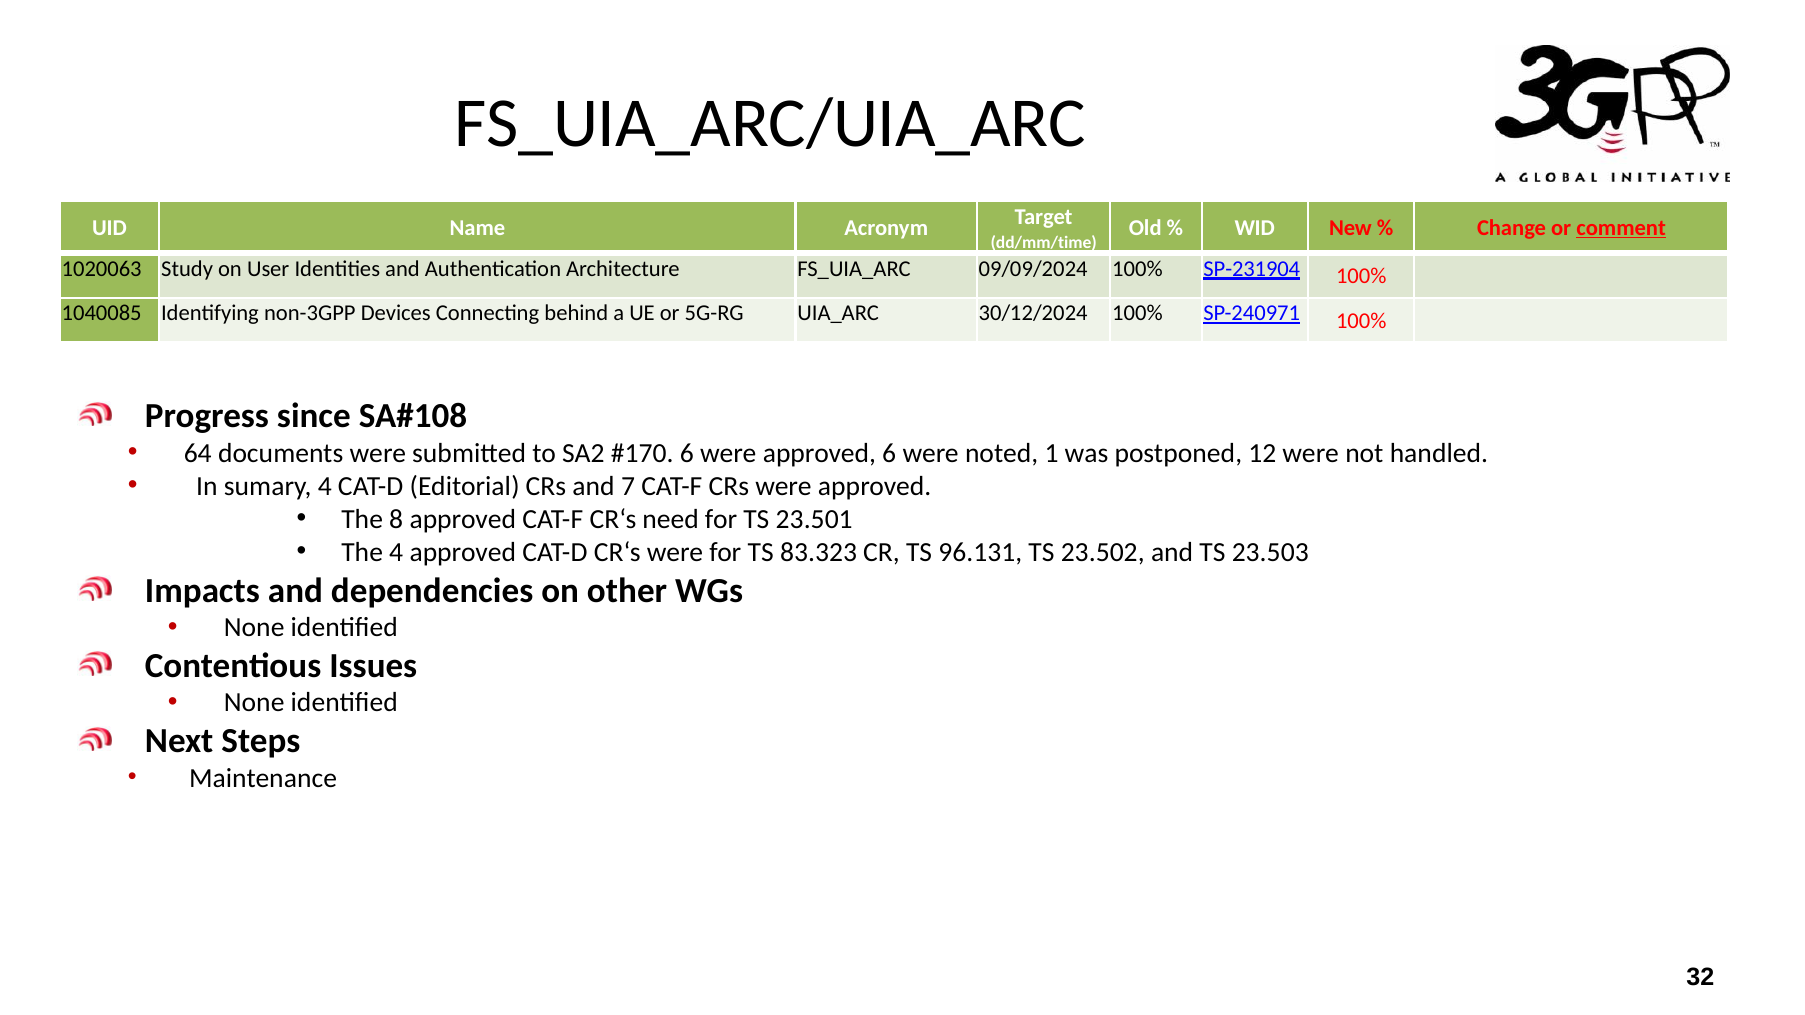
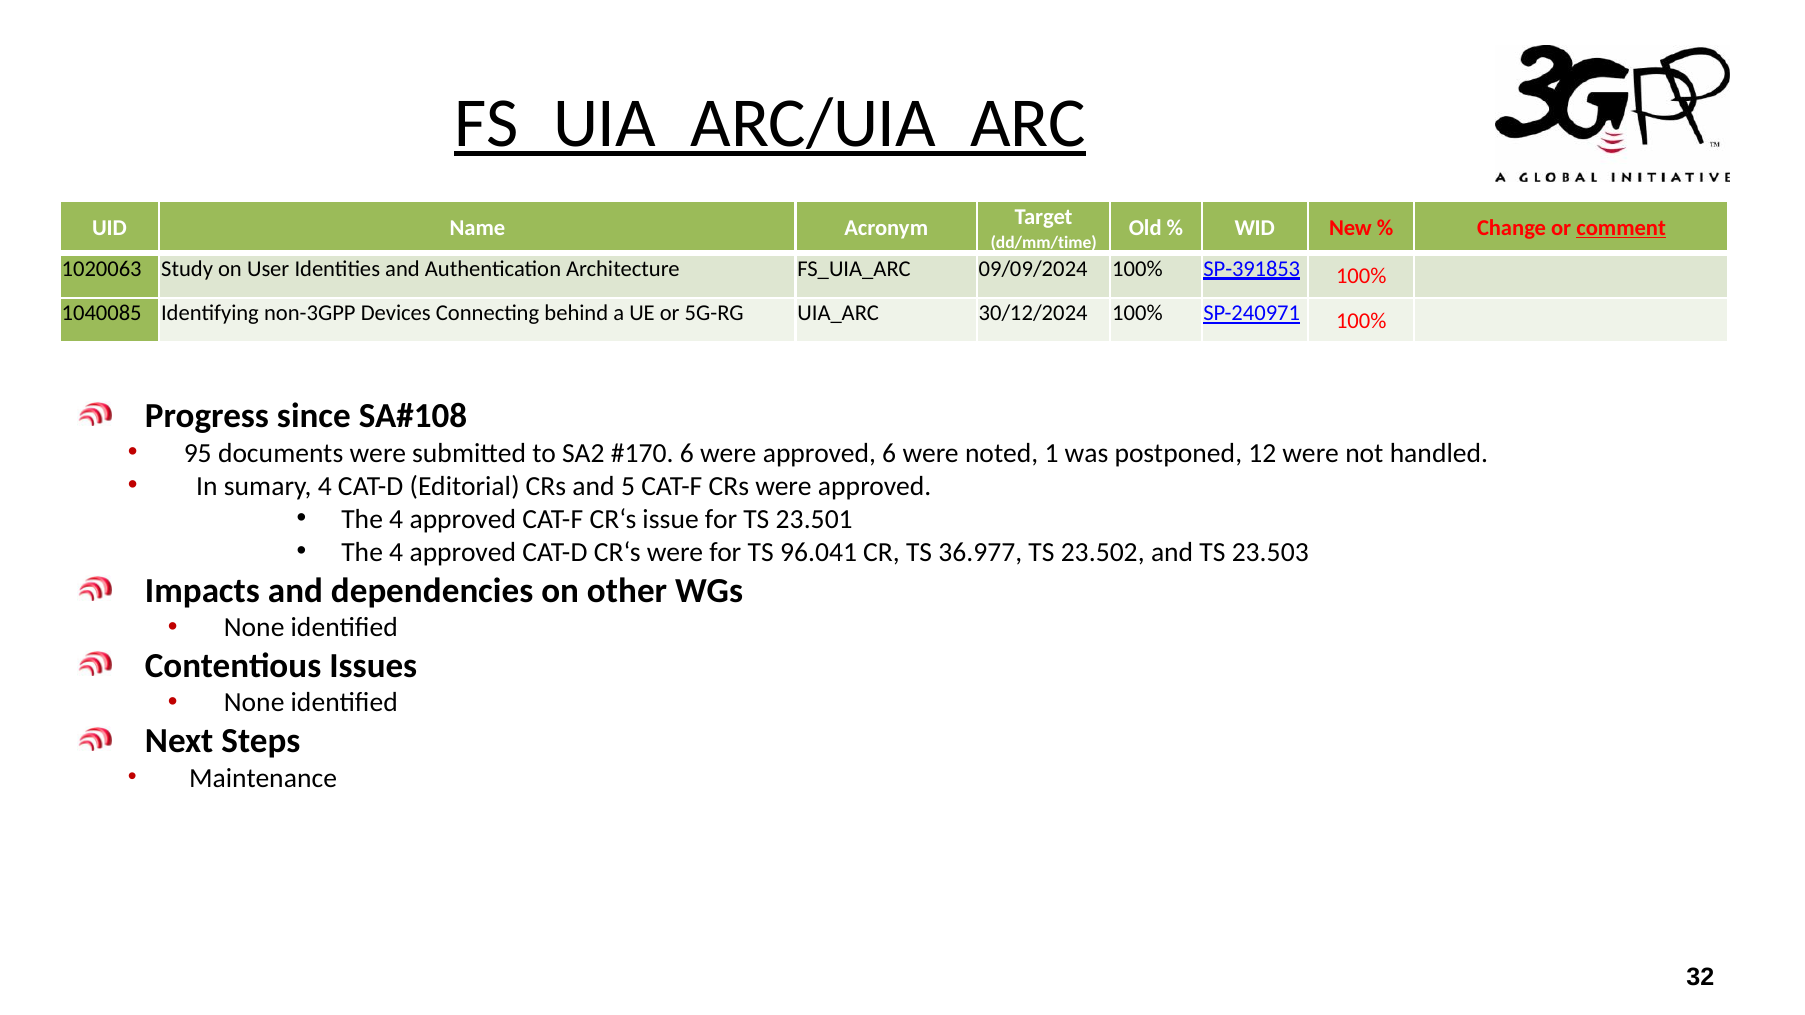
FS_UIA_ARC/UIA_ARC underline: none -> present (770, 123)
SP-231904: SP-231904 -> SP-391853 (1252, 269)
64: 64 -> 95 (198, 453)
7: 7 -> 5 (628, 486)
8: 8 -> 4 (396, 519)
need: need -> issue (671, 519)
83.323: 83.323 -> 96.041 (819, 553)
96.131: 96.131 -> 36.977 (980, 553)
